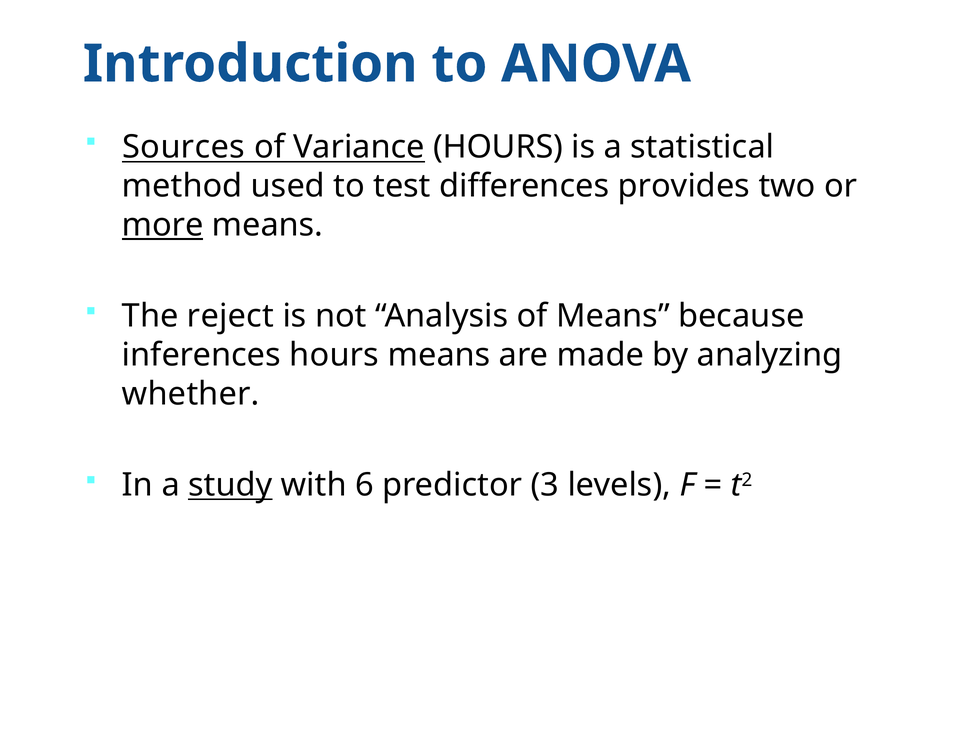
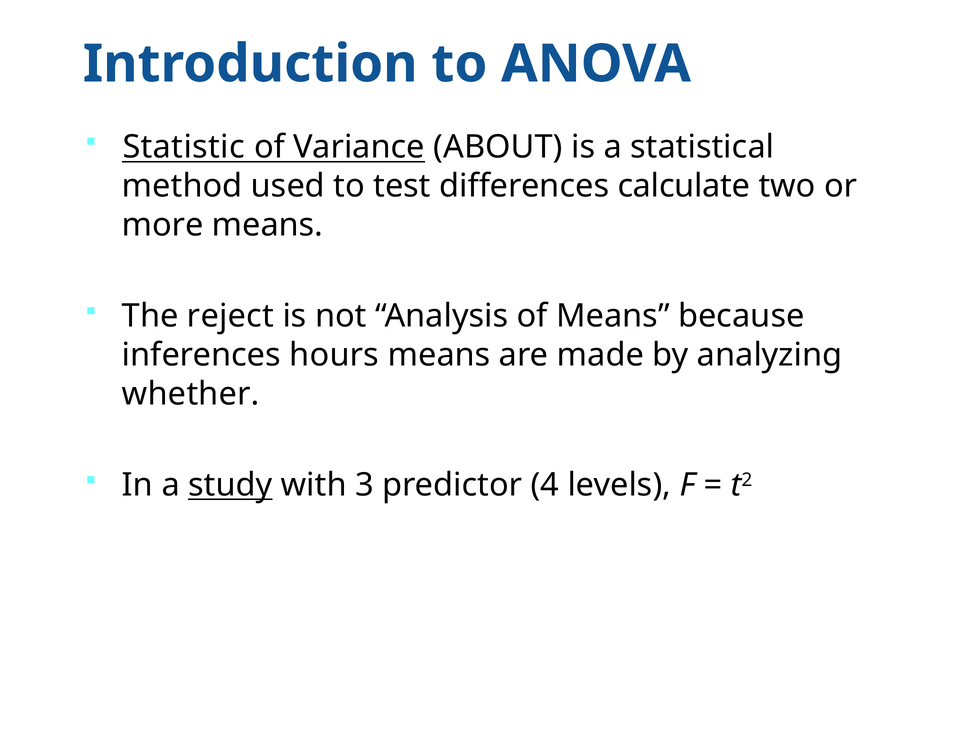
Sources: Sources -> Statistic (184, 147)
Variance HOURS: HOURS -> ABOUT (498, 147)
provides: provides -> calculate (684, 186)
more underline: present -> none (163, 225)
6: 6 -> 3 (364, 486)
3: 3 -> 4 (545, 486)
